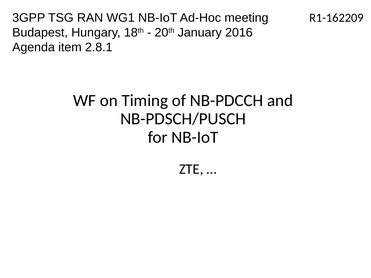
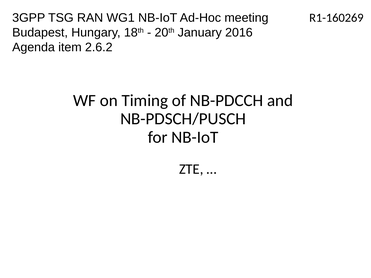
R1-162209: R1-162209 -> R1-160269 (336, 18)
2.8.1: 2.8.1 -> 2.6.2 (99, 47)
